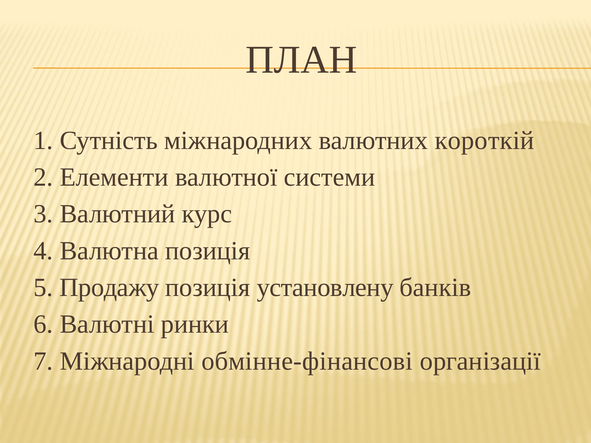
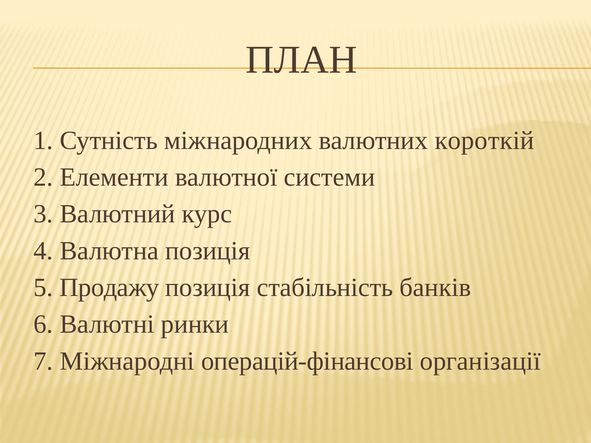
установлену: установлену -> стабільність (325, 288)
обмінне-фінансові: обмінне-фінансові -> операцій-фінансові (307, 361)
